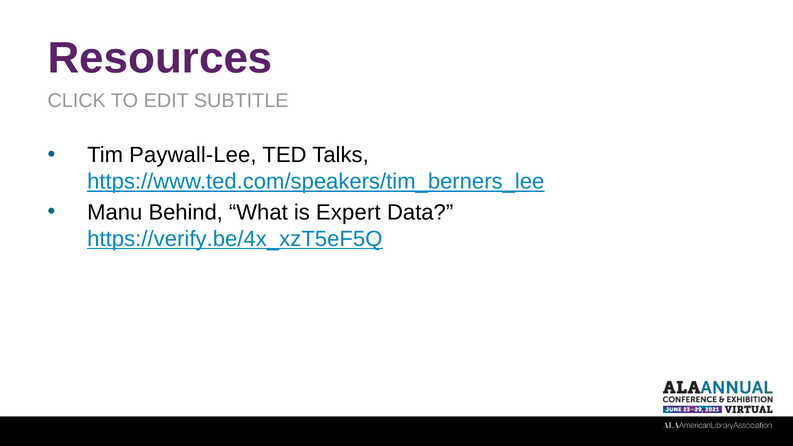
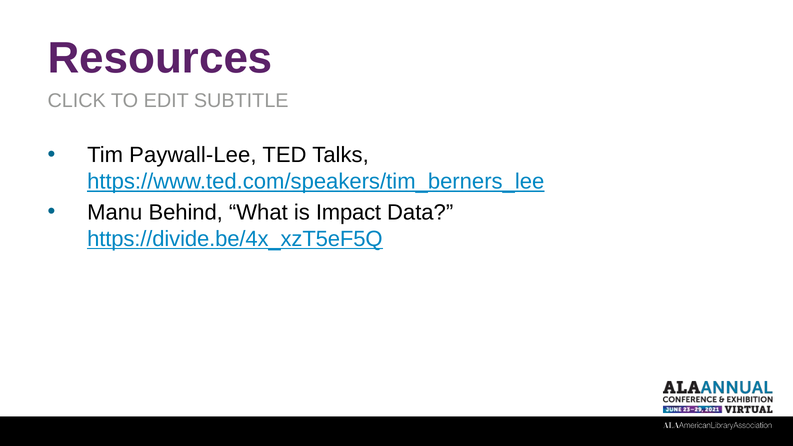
Expert: Expert -> Impact (349, 212)
https://verify.be/4x_xzT5eF5Q: https://verify.be/4x_xzT5eF5Q -> https://divide.be/4x_xzT5eF5Q (235, 239)
